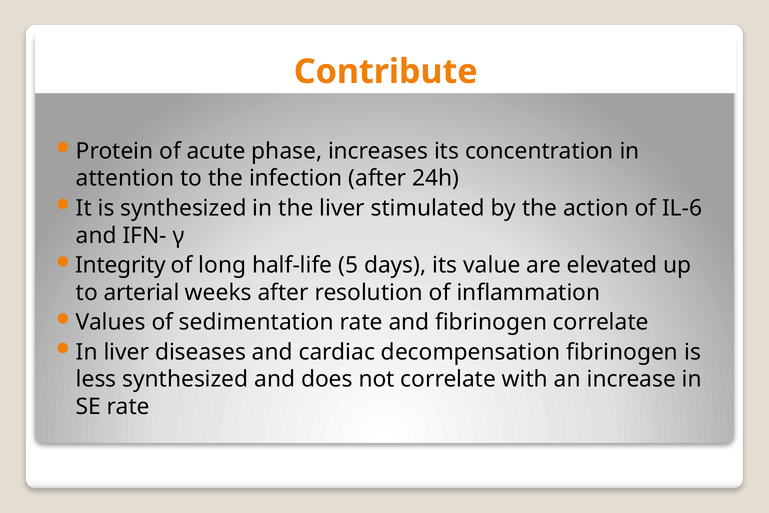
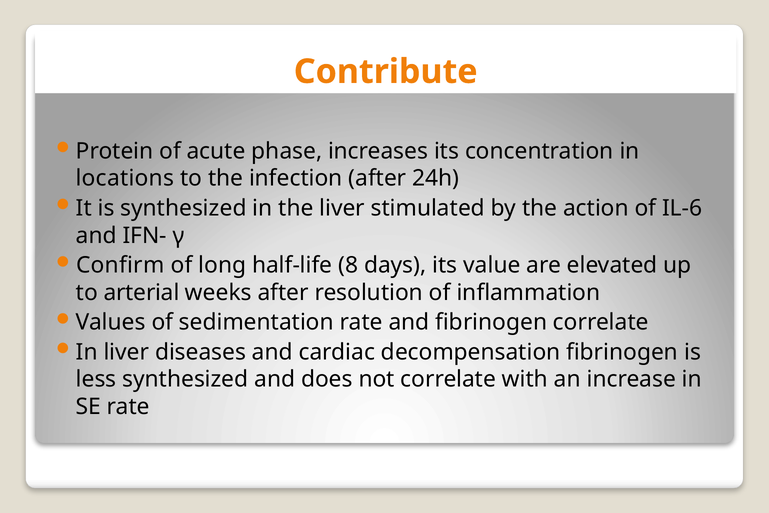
attention: attention -> locations (125, 178)
Integrity: Integrity -> Confirm (120, 265)
5: 5 -> 8 (348, 265)
